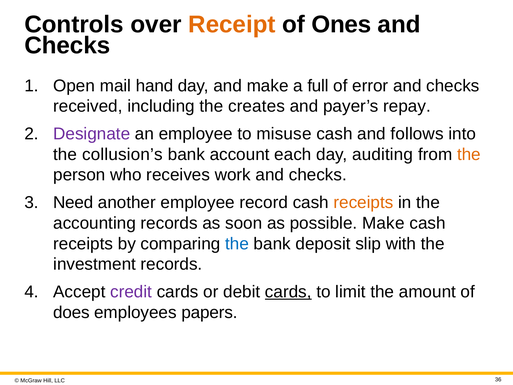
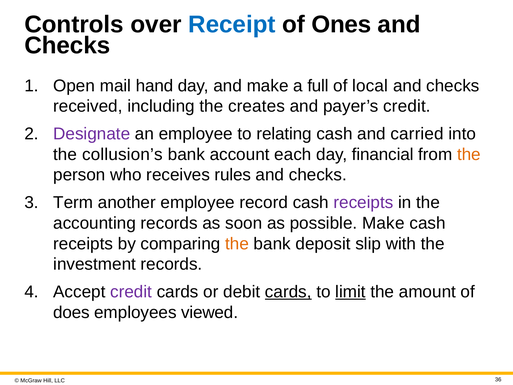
Receipt colour: orange -> blue (232, 24)
error: error -> local (370, 86)
payer’s repay: repay -> credit (407, 106)
misuse: misuse -> relating (284, 134)
follows: follows -> carried (417, 134)
auditing: auditing -> financial (383, 154)
work: work -> rules (233, 175)
Need: Need -> Term (73, 203)
receipts colour: orange -> purple (363, 203)
the colour: blue -> orange (237, 244)
limit underline: none -> present (350, 292)
papers: papers -> viewed (210, 312)
